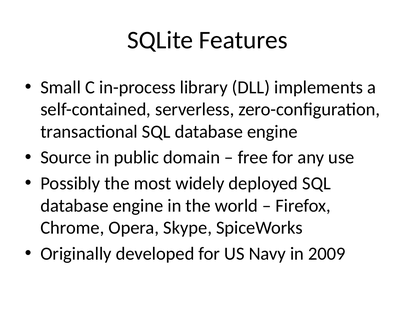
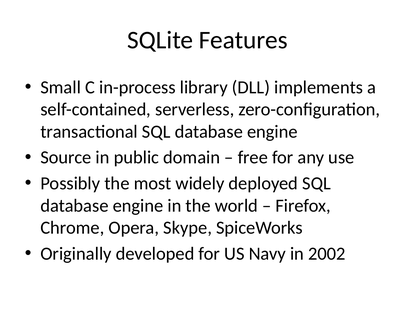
2009: 2009 -> 2002 (327, 253)
